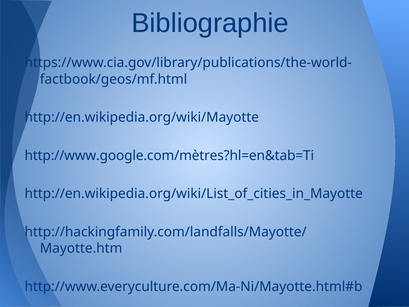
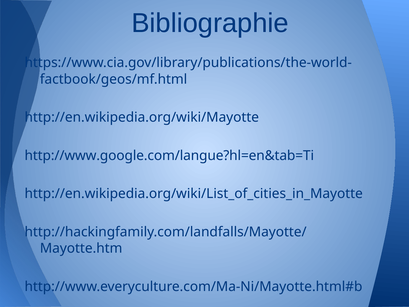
http://www.google.com/mètres?hl=en&tab=Ti: http://www.google.com/mètres?hl=en&tab=Ti -> http://www.google.com/langue?hl=en&tab=Ti (169, 155)
